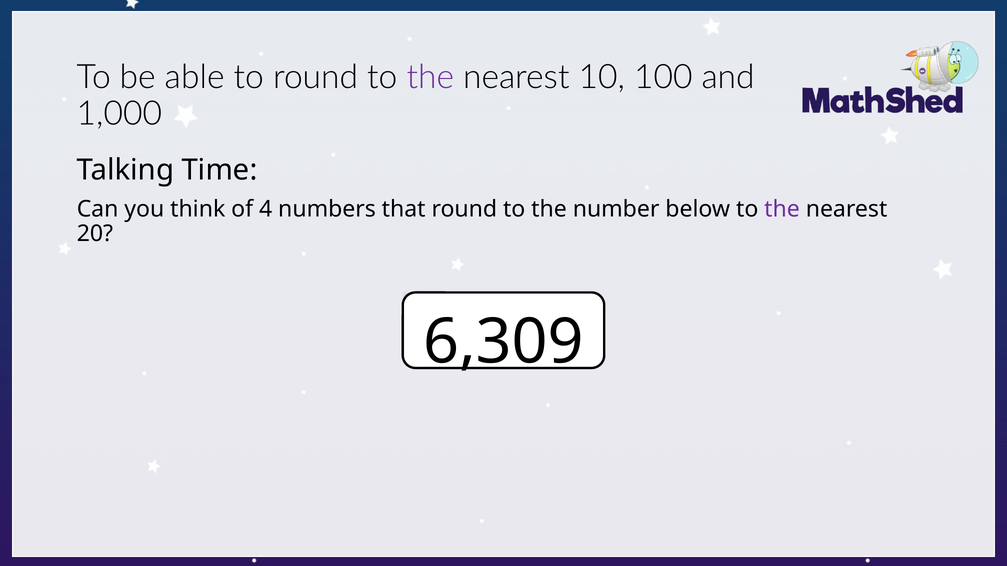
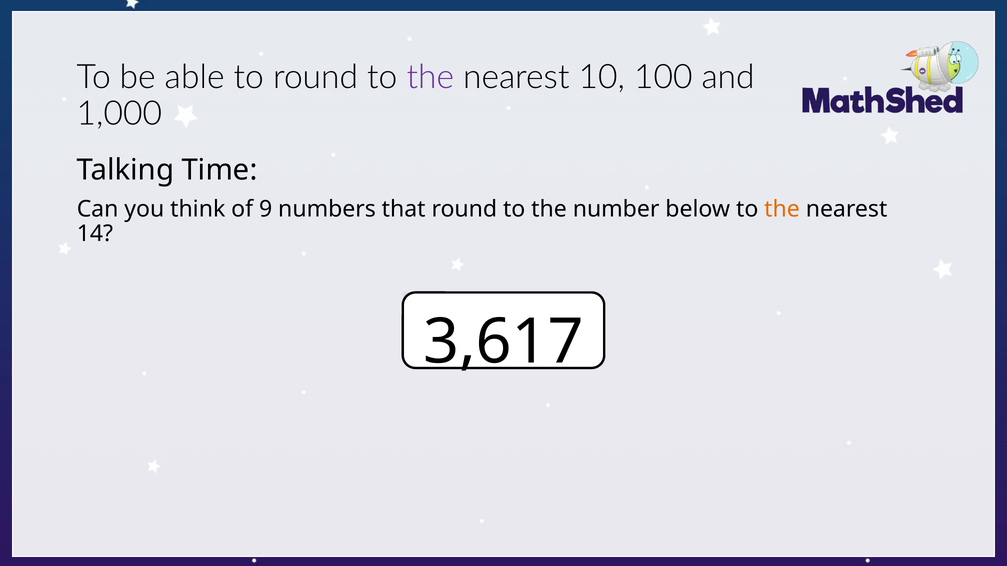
4: 4 -> 9 (266, 209)
the colour: purple -> orange (782, 209)
20: 20 -> 14 (95, 234)
6,309: 6,309 -> 3,617 (503, 342)
